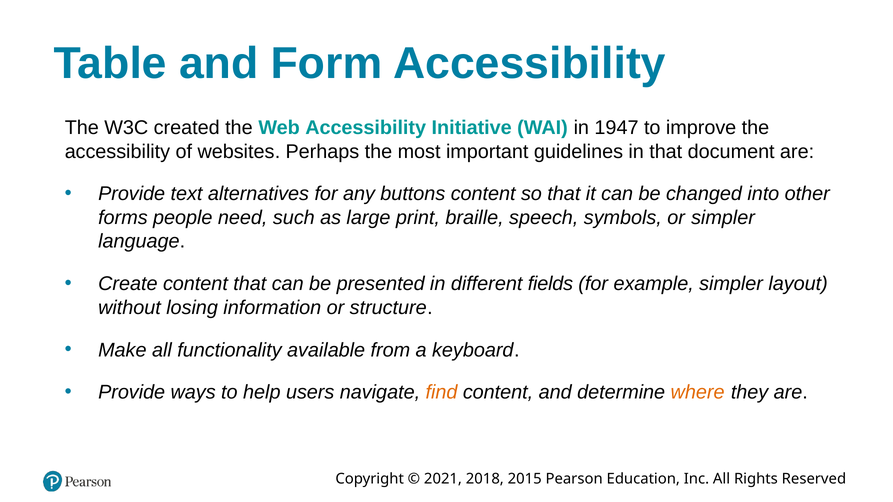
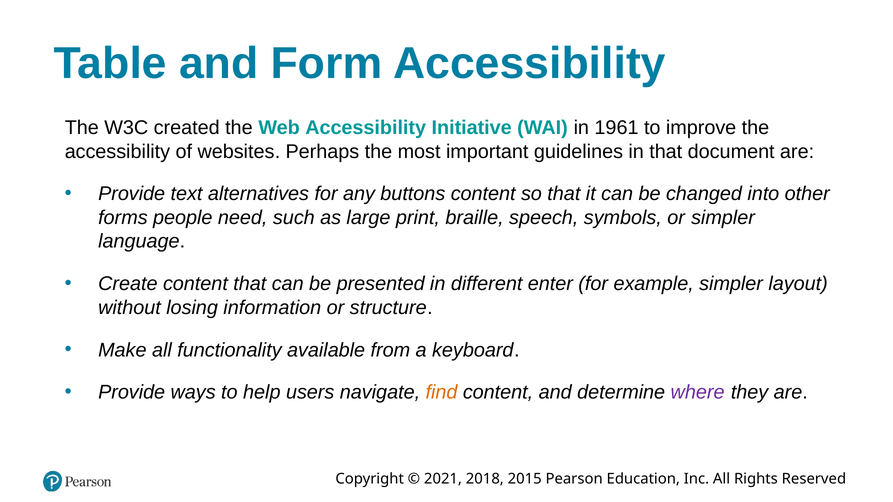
1947: 1947 -> 1961 (617, 128)
fields: fields -> enter (550, 284)
where colour: orange -> purple (698, 393)
